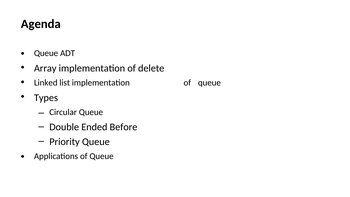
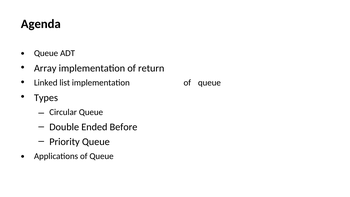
delete: delete -> return (151, 68)
